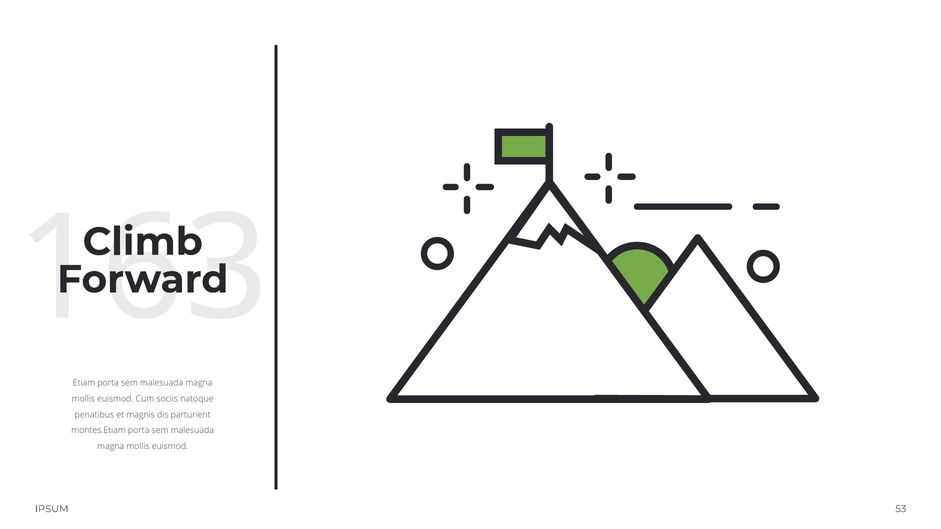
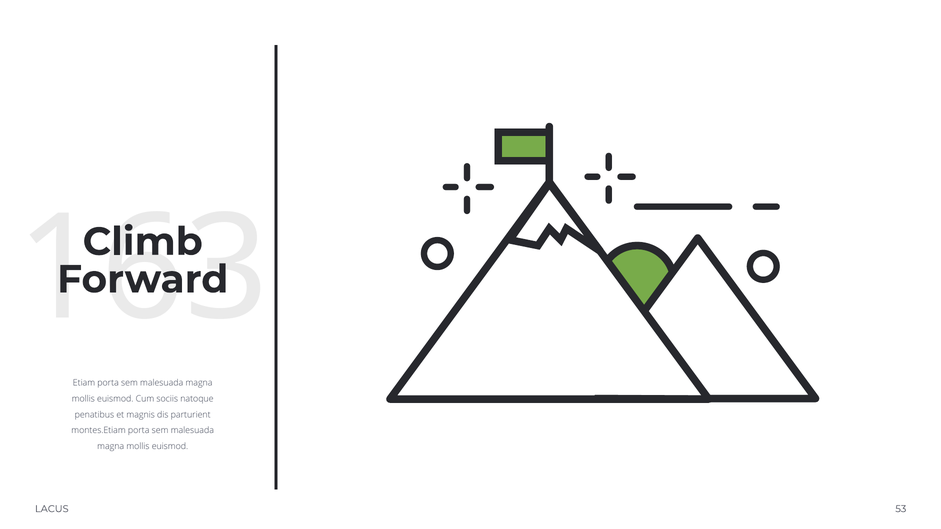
IPSUM: IPSUM -> LACUS (52, 509)
